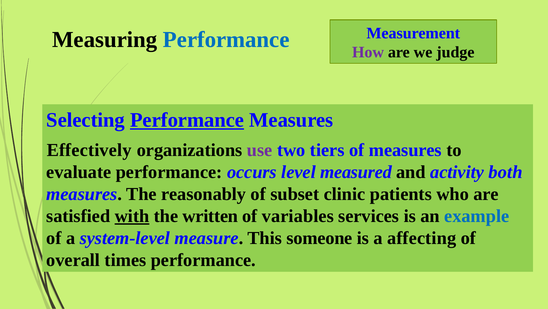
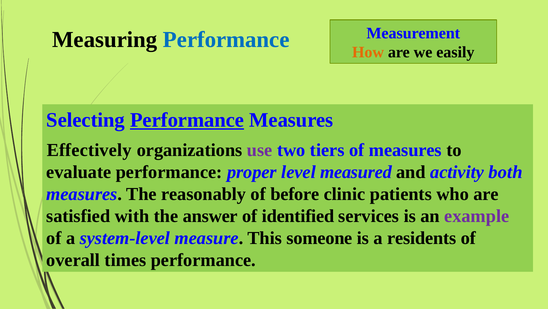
How colour: purple -> orange (368, 52)
judge: judge -> easily (455, 52)
occurs: occurs -> proper (252, 172)
subset: subset -> before (295, 194)
with underline: present -> none (132, 216)
written: written -> answer (210, 216)
variables: variables -> identified (298, 216)
example colour: blue -> purple (477, 216)
affecting: affecting -> residents (422, 238)
